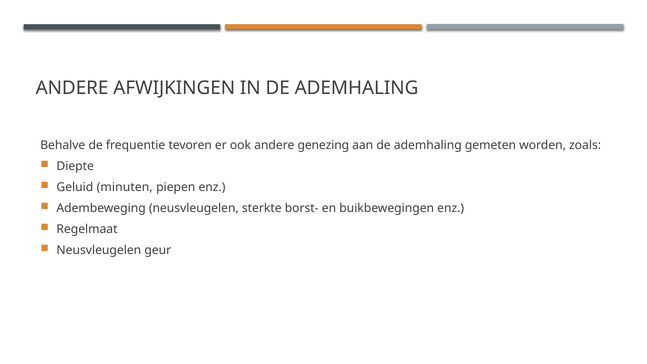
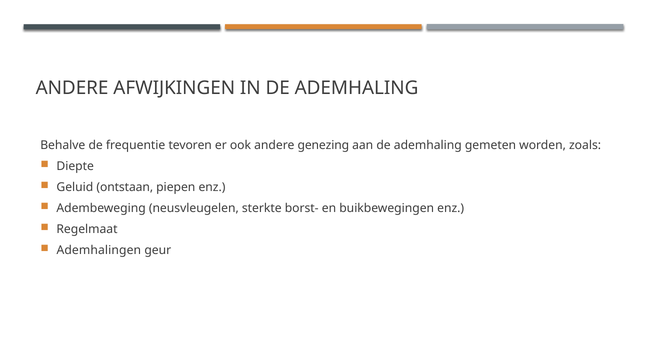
minuten: minuten -> ontstaan (125, 187)
Neusvleugelen: Neusvleugelen -> Ademhalingen (99, 250)
